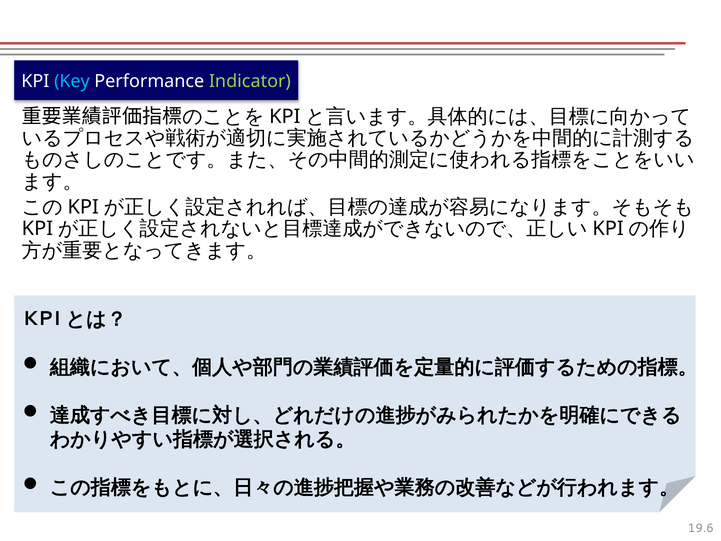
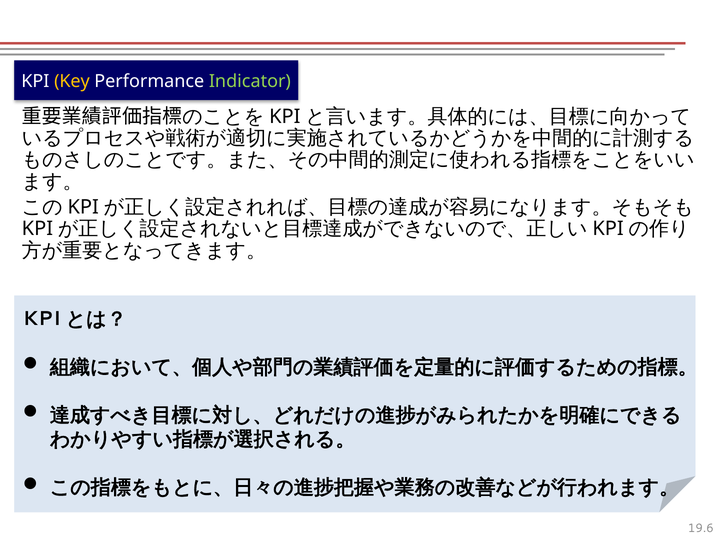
Key colour: light blue -> yellow (72, 81)
